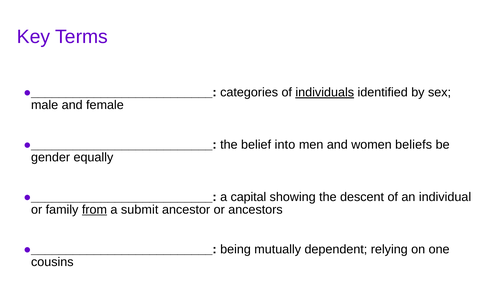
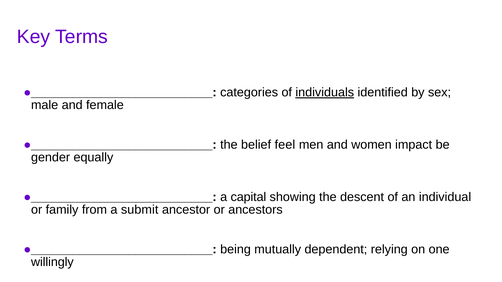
into: into -> feel (285, 145)
beliefs: beliefs -> impact (414, 145)
from underline: present -> none (94, 210)
cousins: cousins -> willingly (52, 262)
